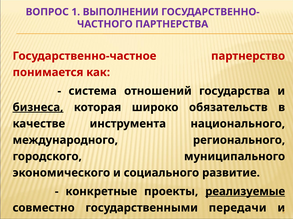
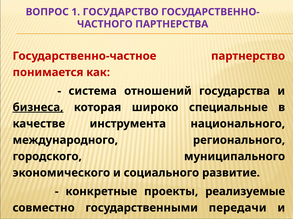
ВЫПОЛНЕНИИ: ВЫПОЛНЕНИИ -> ГОСУДАРСТВО (121, 12)
обязательств: обязательств -> специальные (228, 108)
реализуемые underline: present -> none (245, 192)
